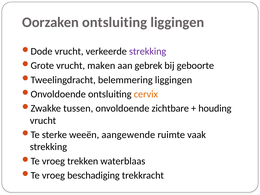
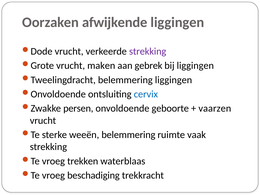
Oorzaken ontsluiting: ontsluiting -> afwijkende (115, 22)
bij geboorte: geboorte -> liggingen (195, 66)
cervix colour: orange -> blue (146, 94)
tussen: tussen -> persen (78, 108)
zichtbare: zichtbare -> geboorte (170, 108)
houding: houding -> vaarzen (215, 108)
weeën aangewende: aangewende -> belemmering (128, 135)
